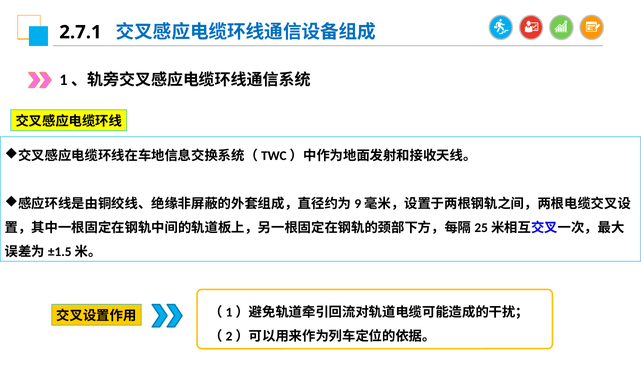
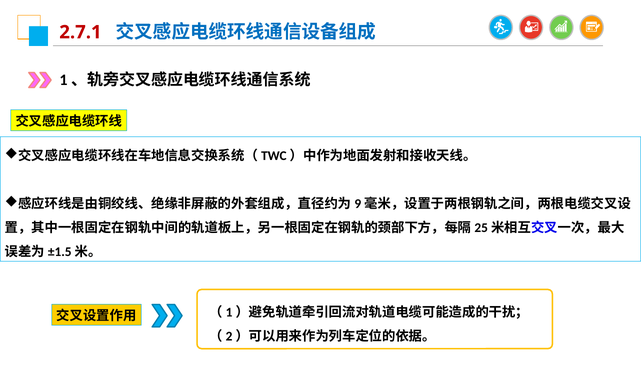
2.7.1 colour: black -> red (80, 32)
